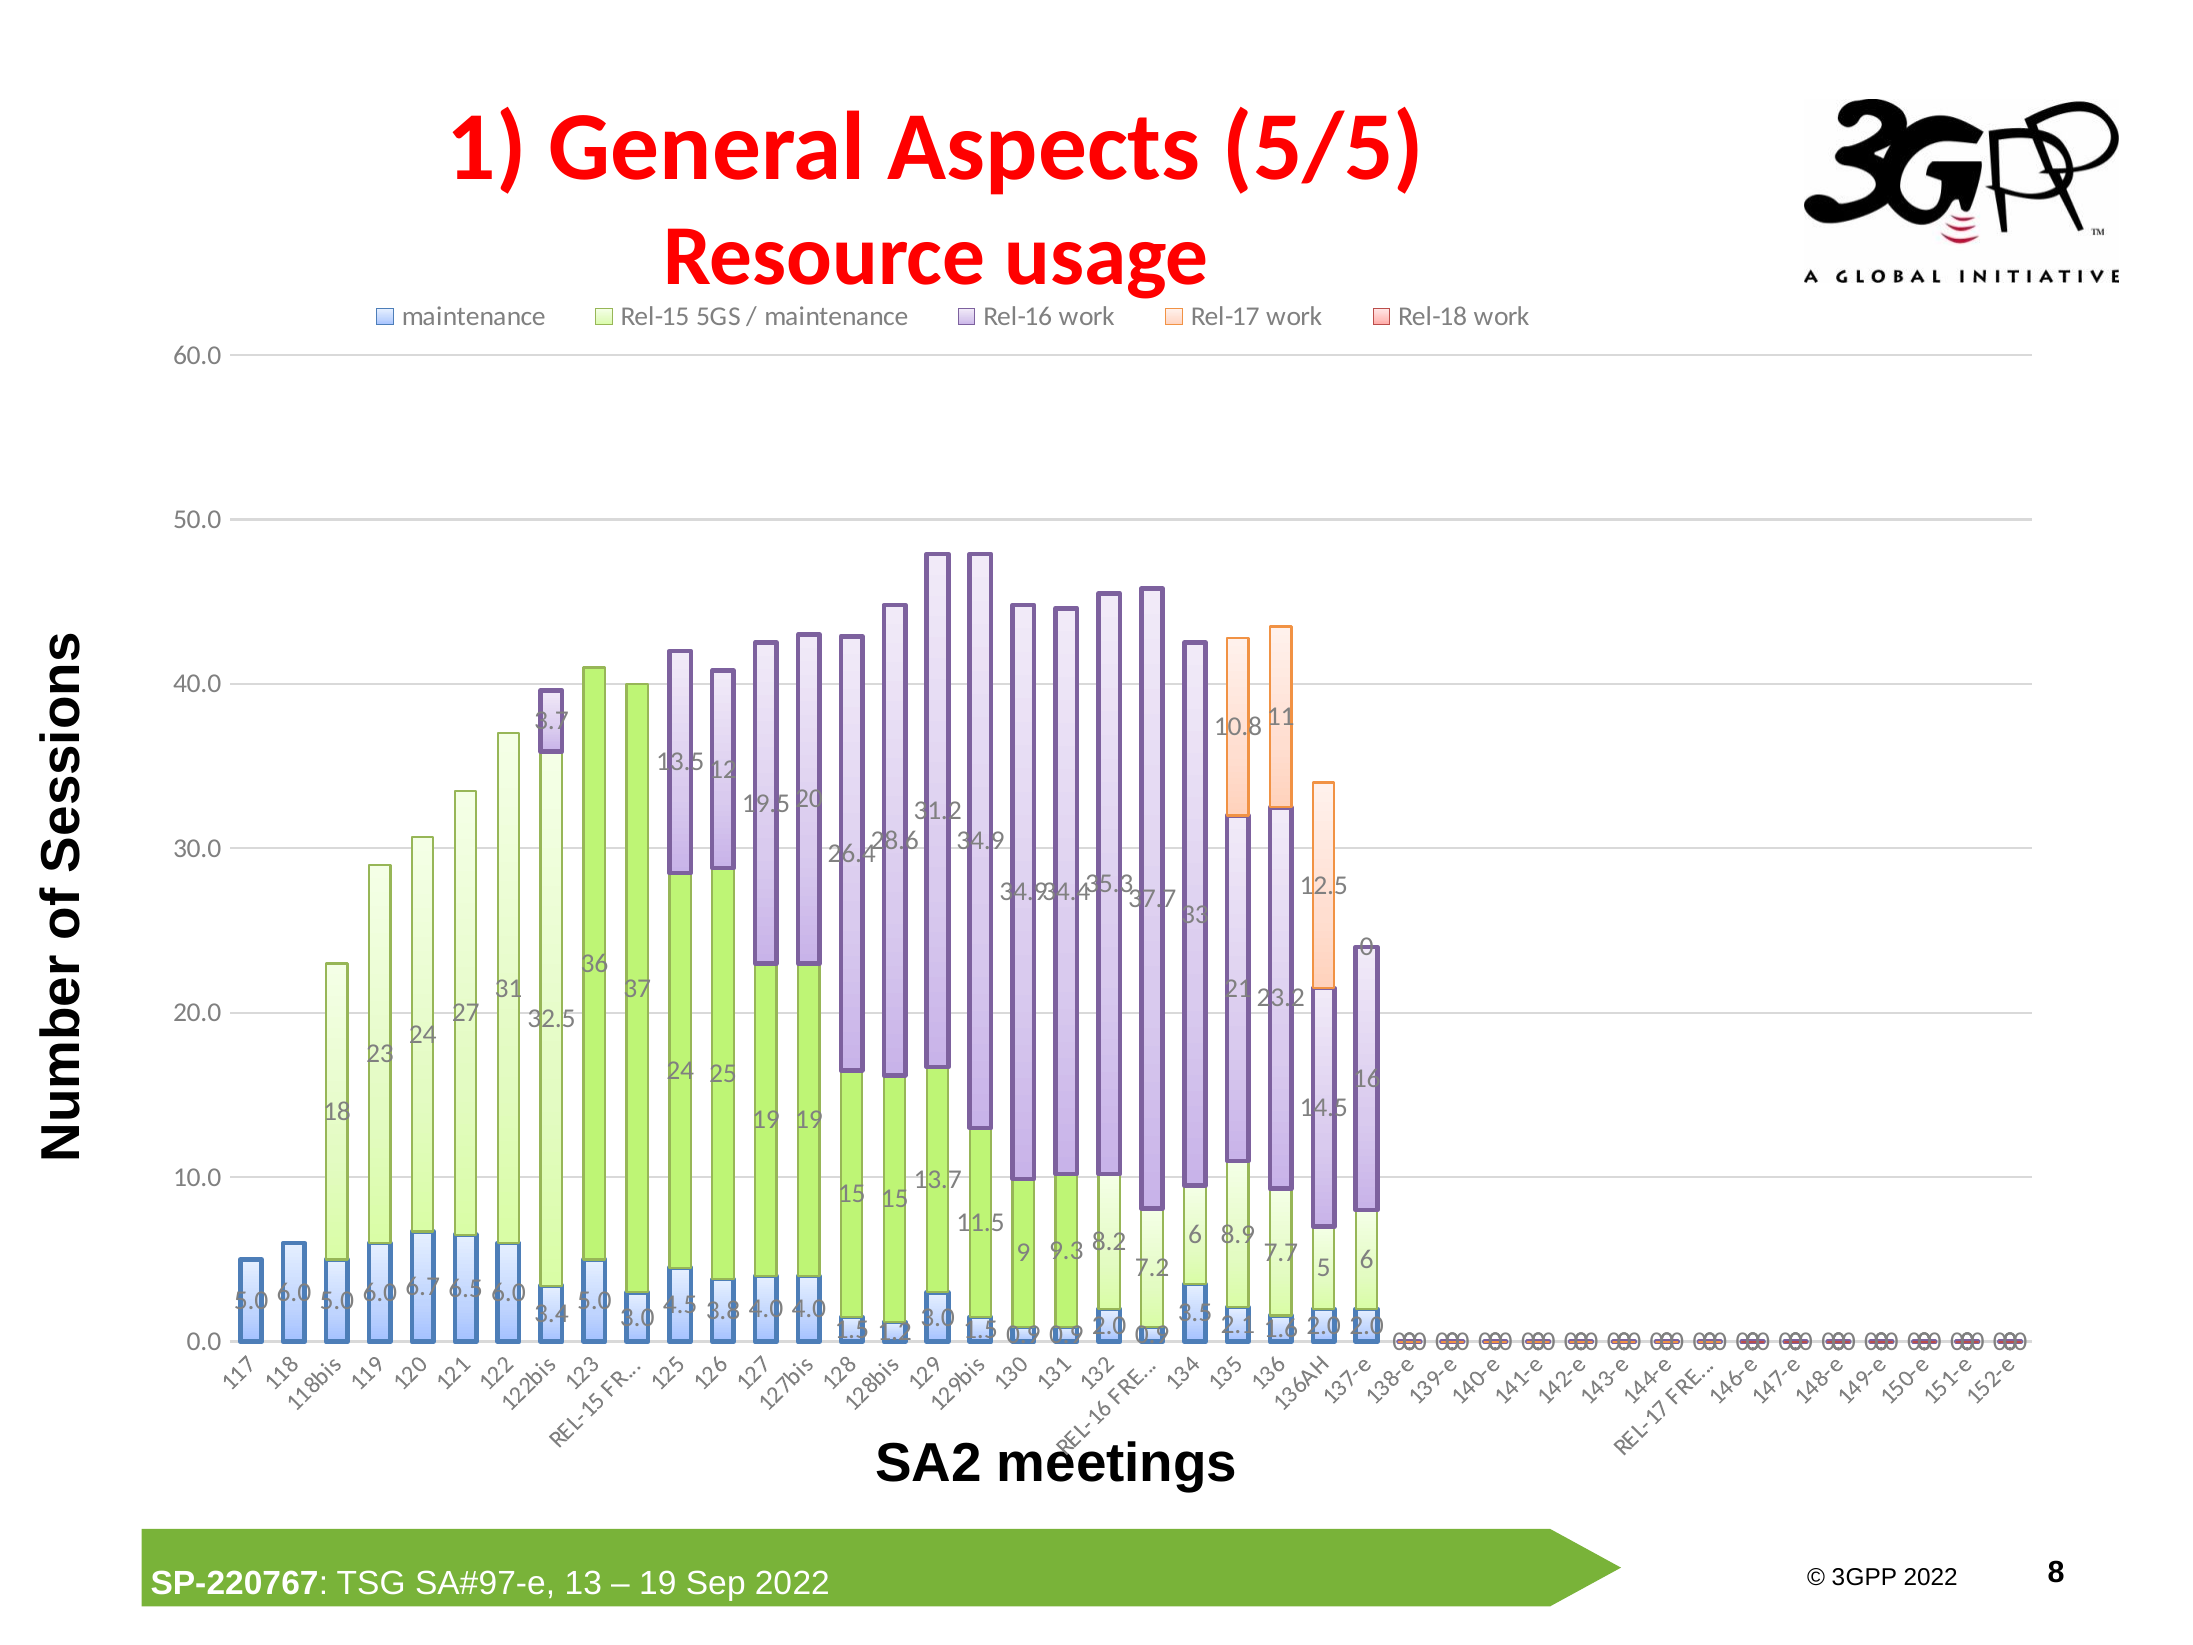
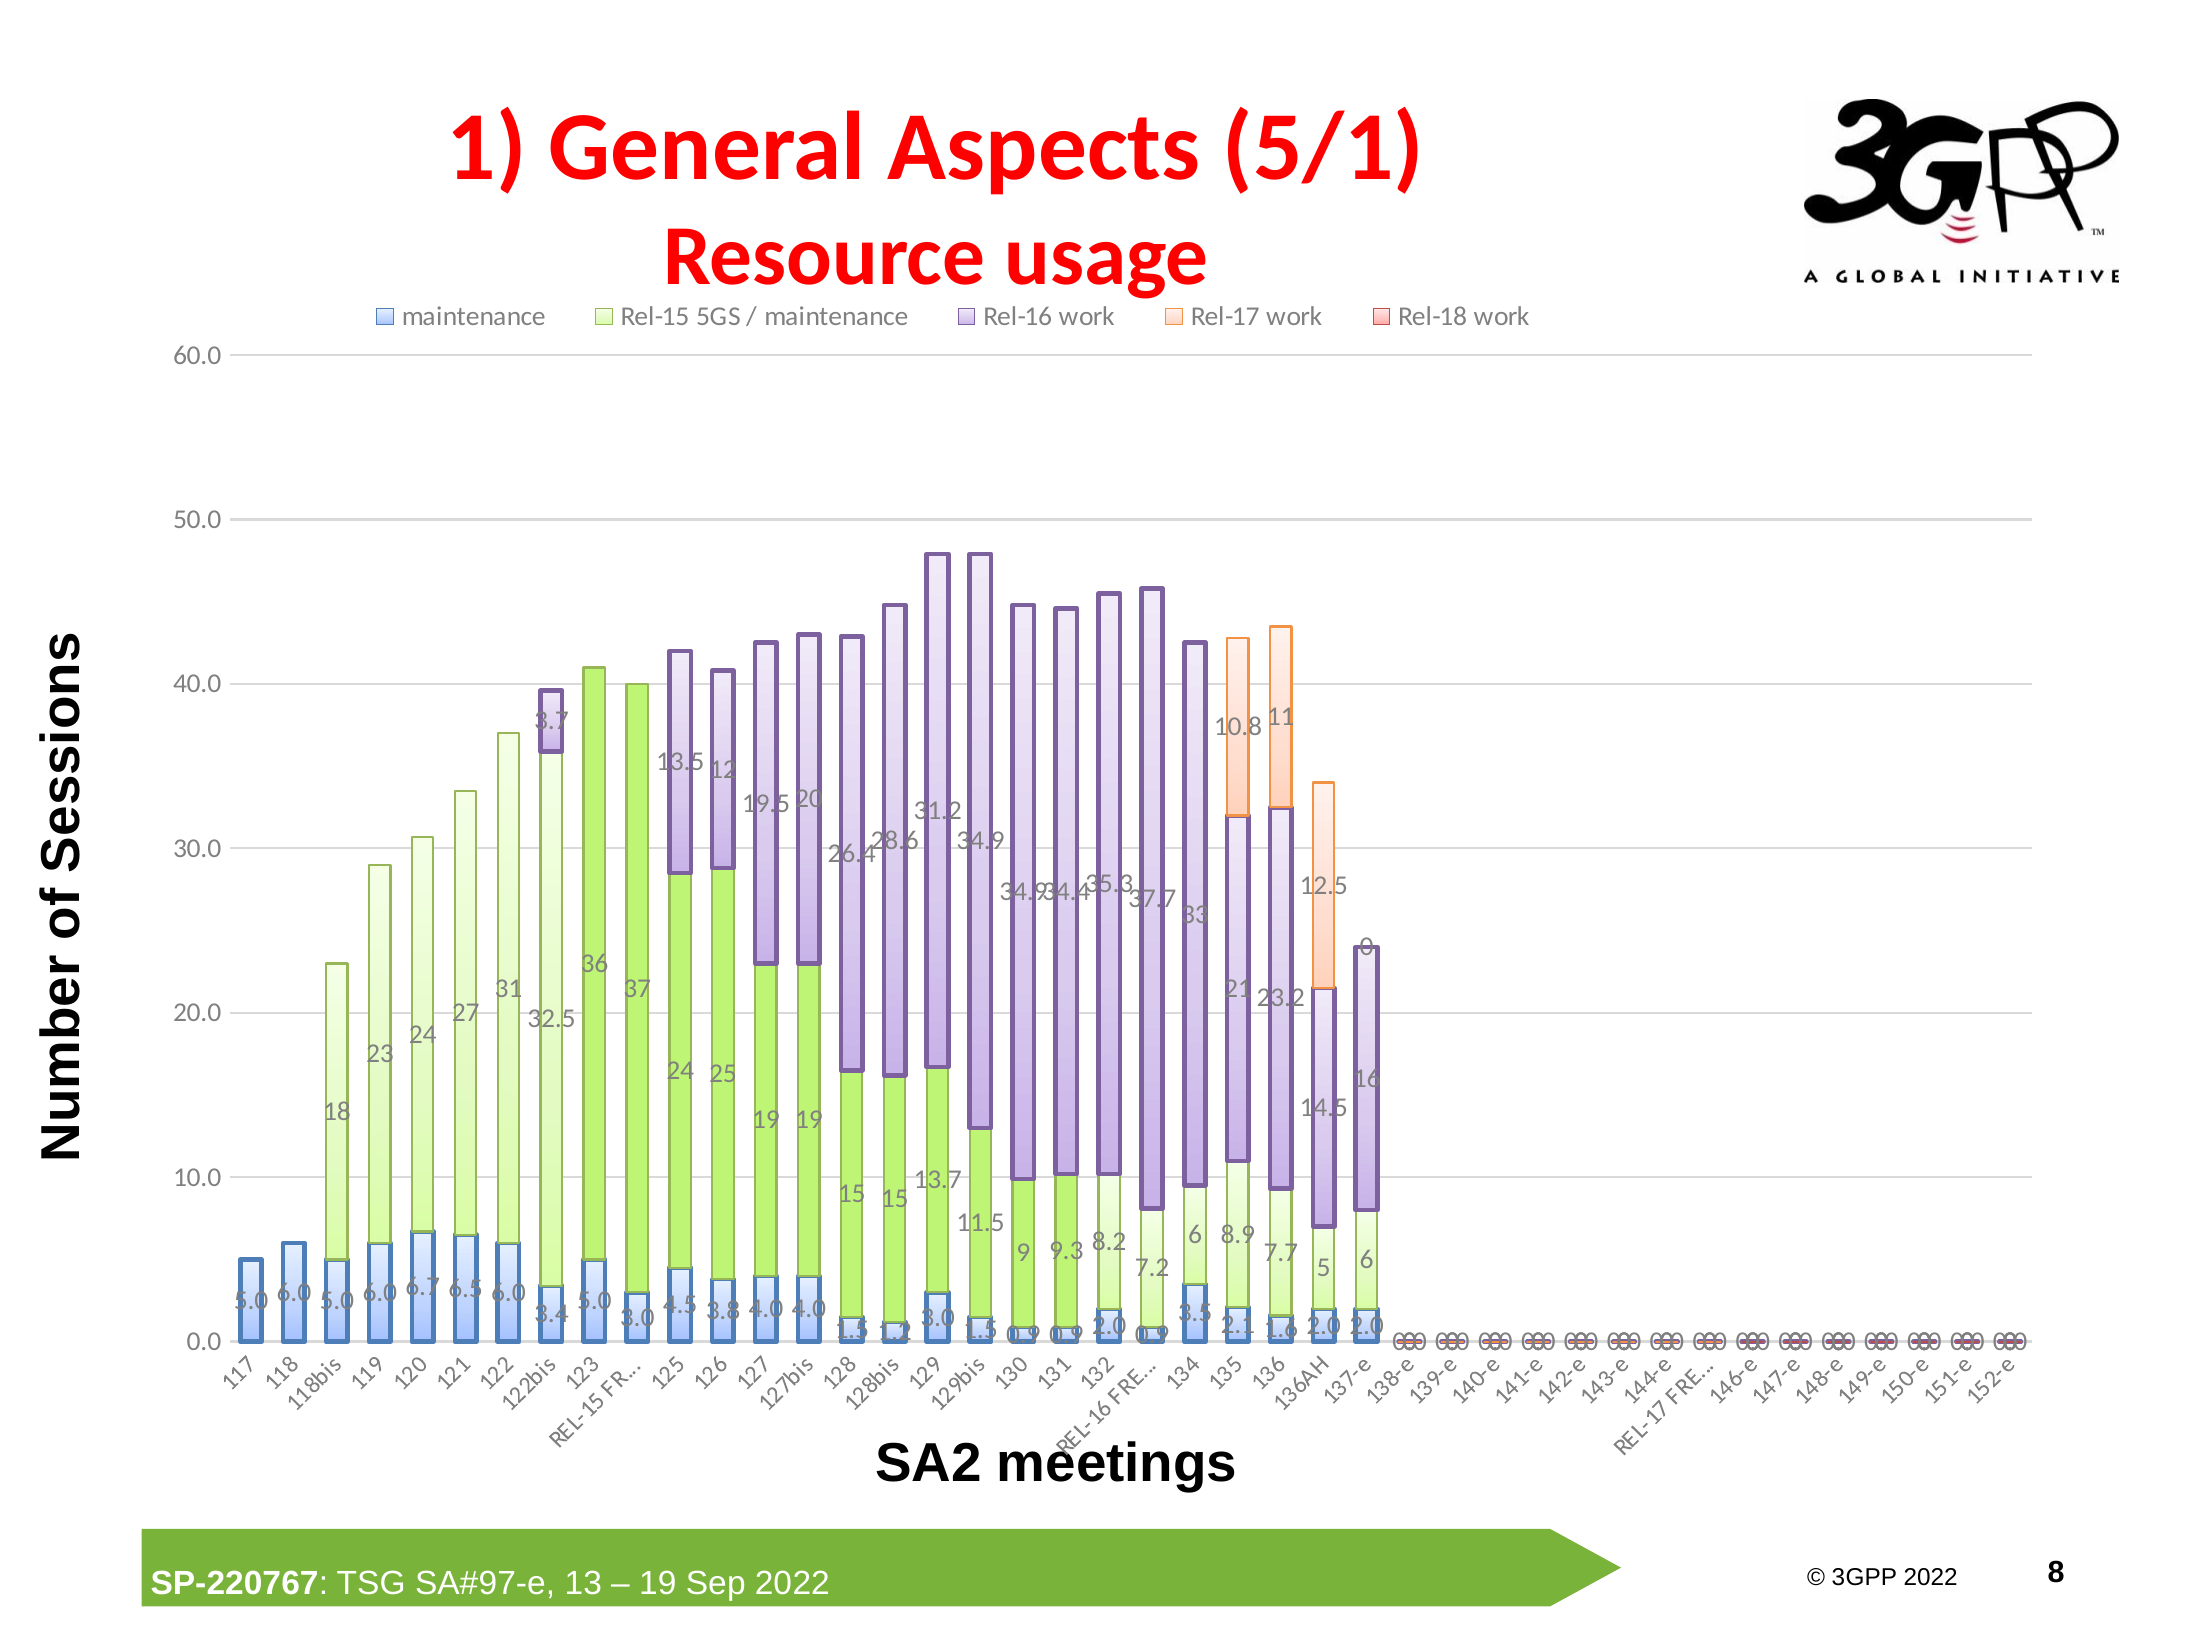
5/5: 5/5 -> 5/1 (1323, 147)
